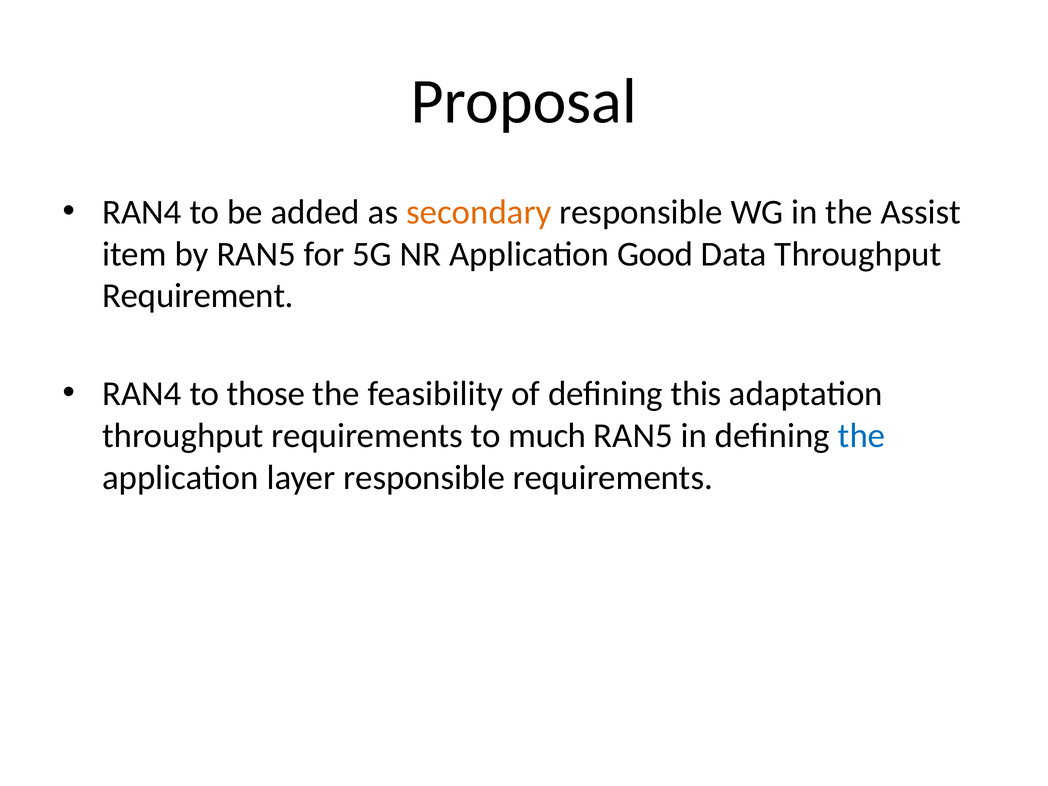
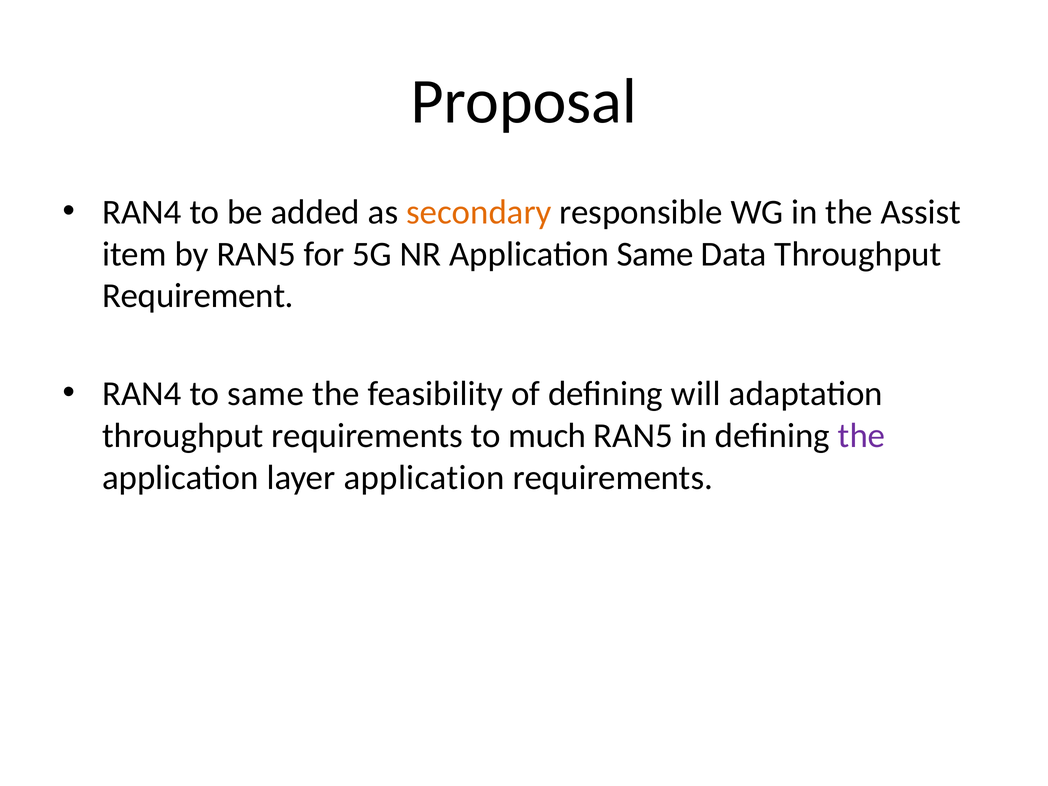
Application Good: Good -> Same (655, 254)
to those: those -> same (266, 394)
this: this -> will (696, 394)
the colour: blue -> purple (862, 436)
layer responsible: responsible -> application (424, 478)
